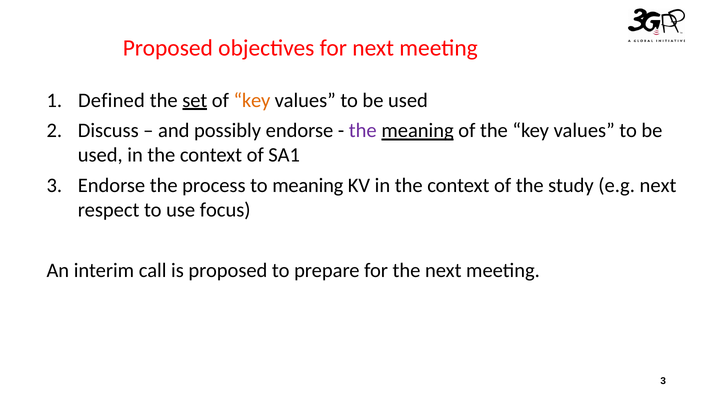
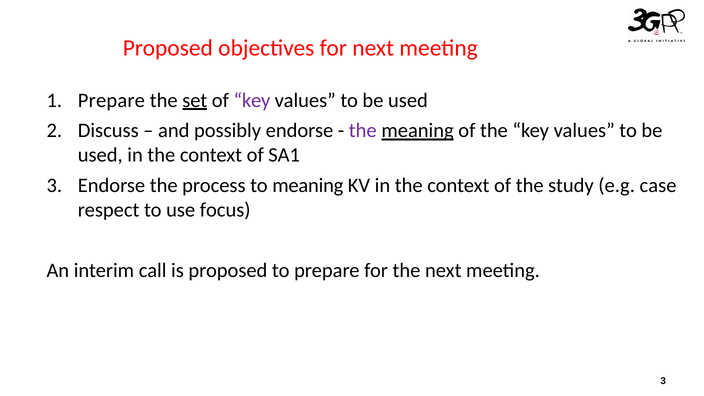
Defined: Defined -> Prepare (111, 100)
key colour: orange -> purple (252, 100)
e.g next: next -> case (658, 185)
